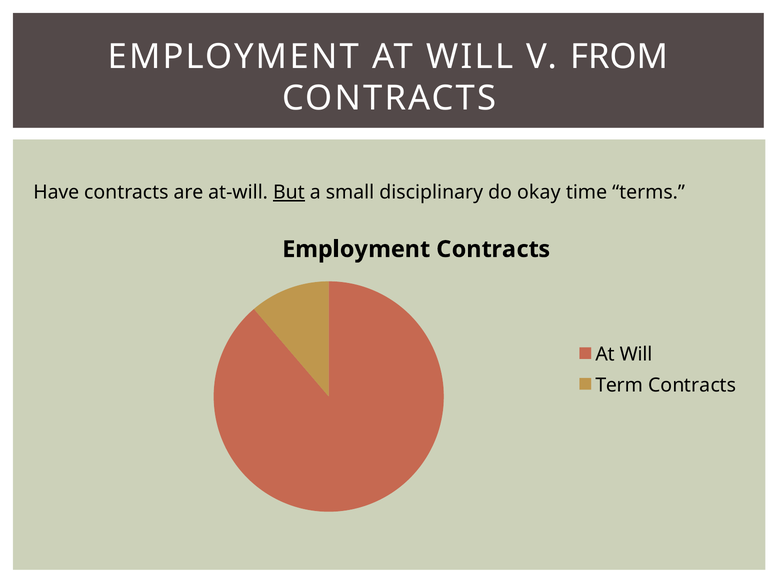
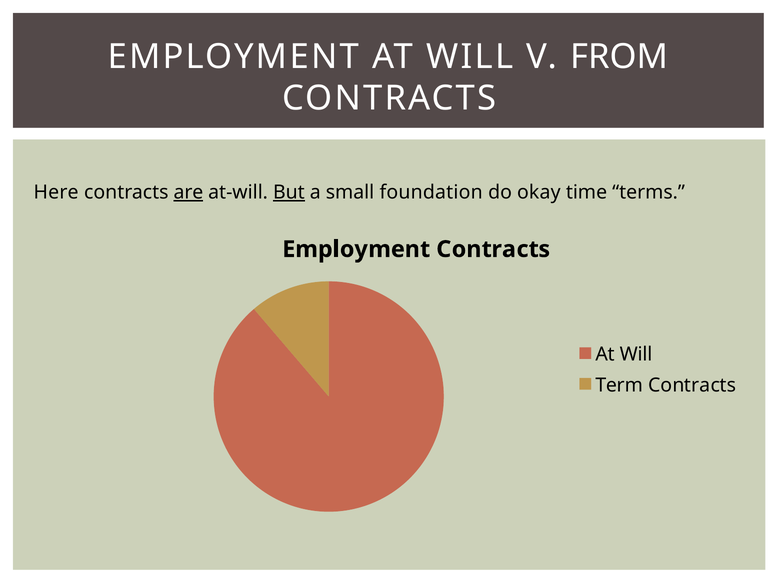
Have: Have -> Here (56, 192)
are underline: none -> present (188, 192)
disciplinary: disciplinary -> foundation (431, 192)
